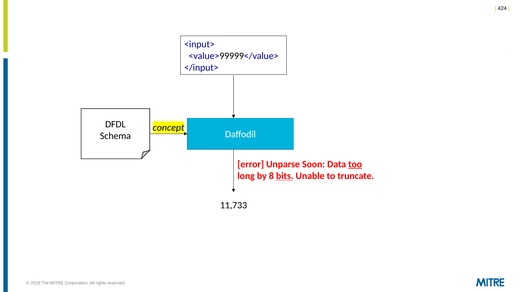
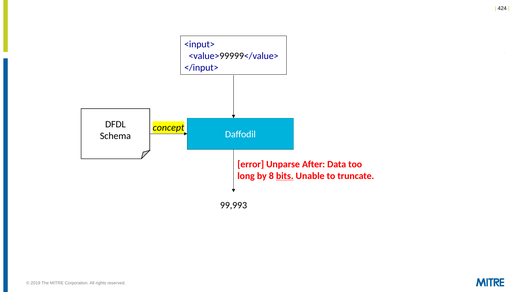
Soon: Soon -> After (314, 164)
too underline: present -> none (355, 164)
11,733: 11,733 -> 99,993 (234, 205)
